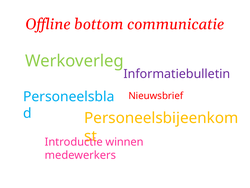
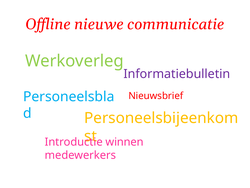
bottom: bottom -> nieuwe (99, 24)
